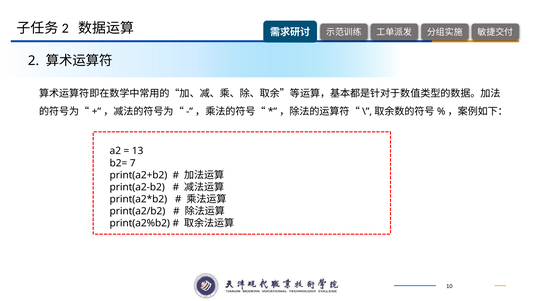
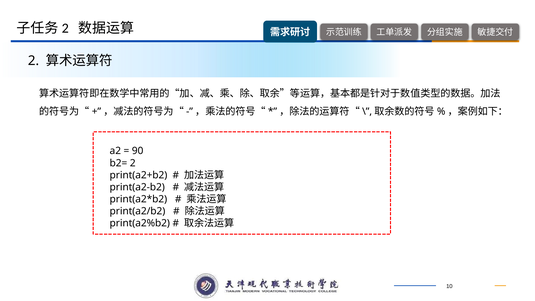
13: 13 -> 90 (138, 151)
b2= 7: 7 -> 2 (133, 163)
